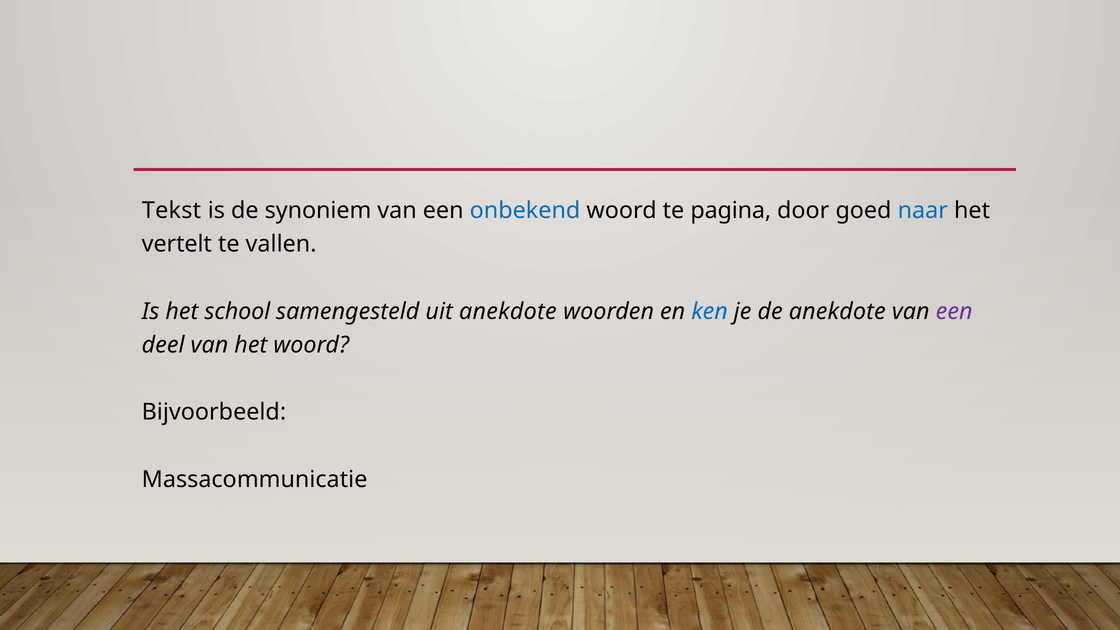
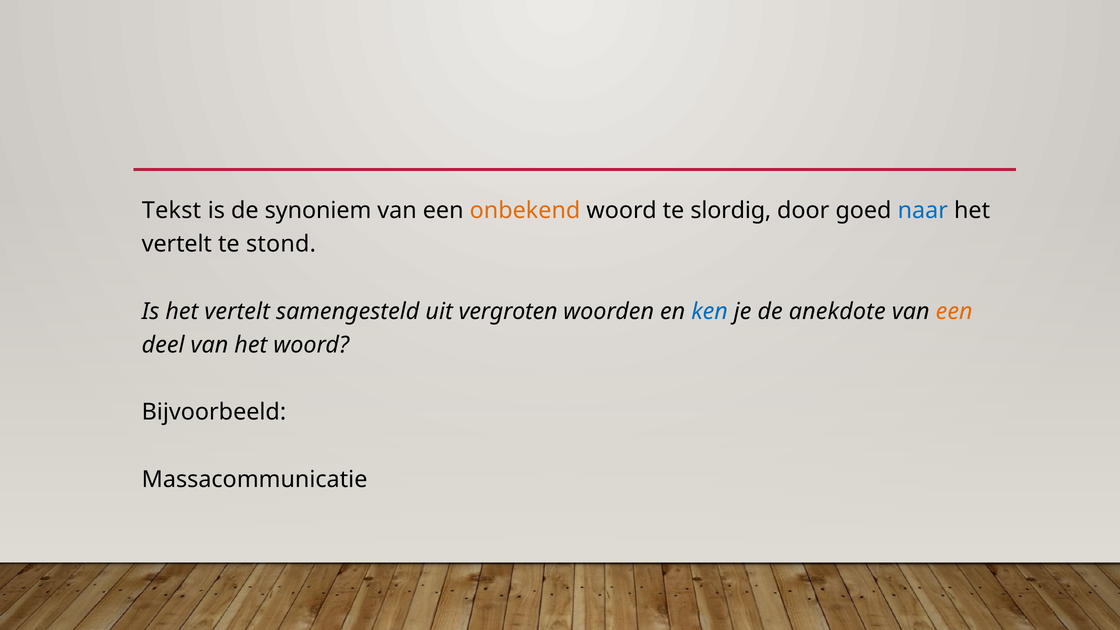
onbekend colour: blue -> orange (525, 211)
pagina: pagina -> slordig (731, 211)
vallen: vallen -> stond (281, 244)
Is het school: school -> vertelt (237, 311)
uit anekdote: anekdote -> vergroten (508, 311)
een colour: purple -> orange (954, 311)
